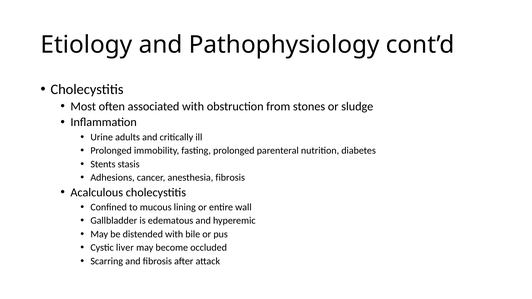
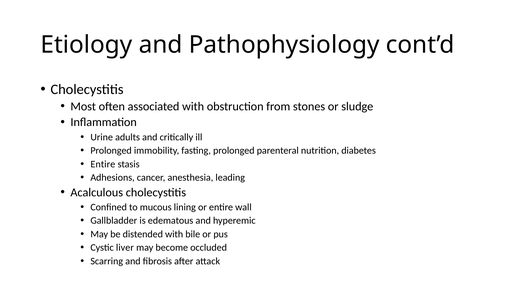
Stents: Stents -> Entire (103, 164)
anesthesia fibrosis: fibrosis -> leading (230, 178)
